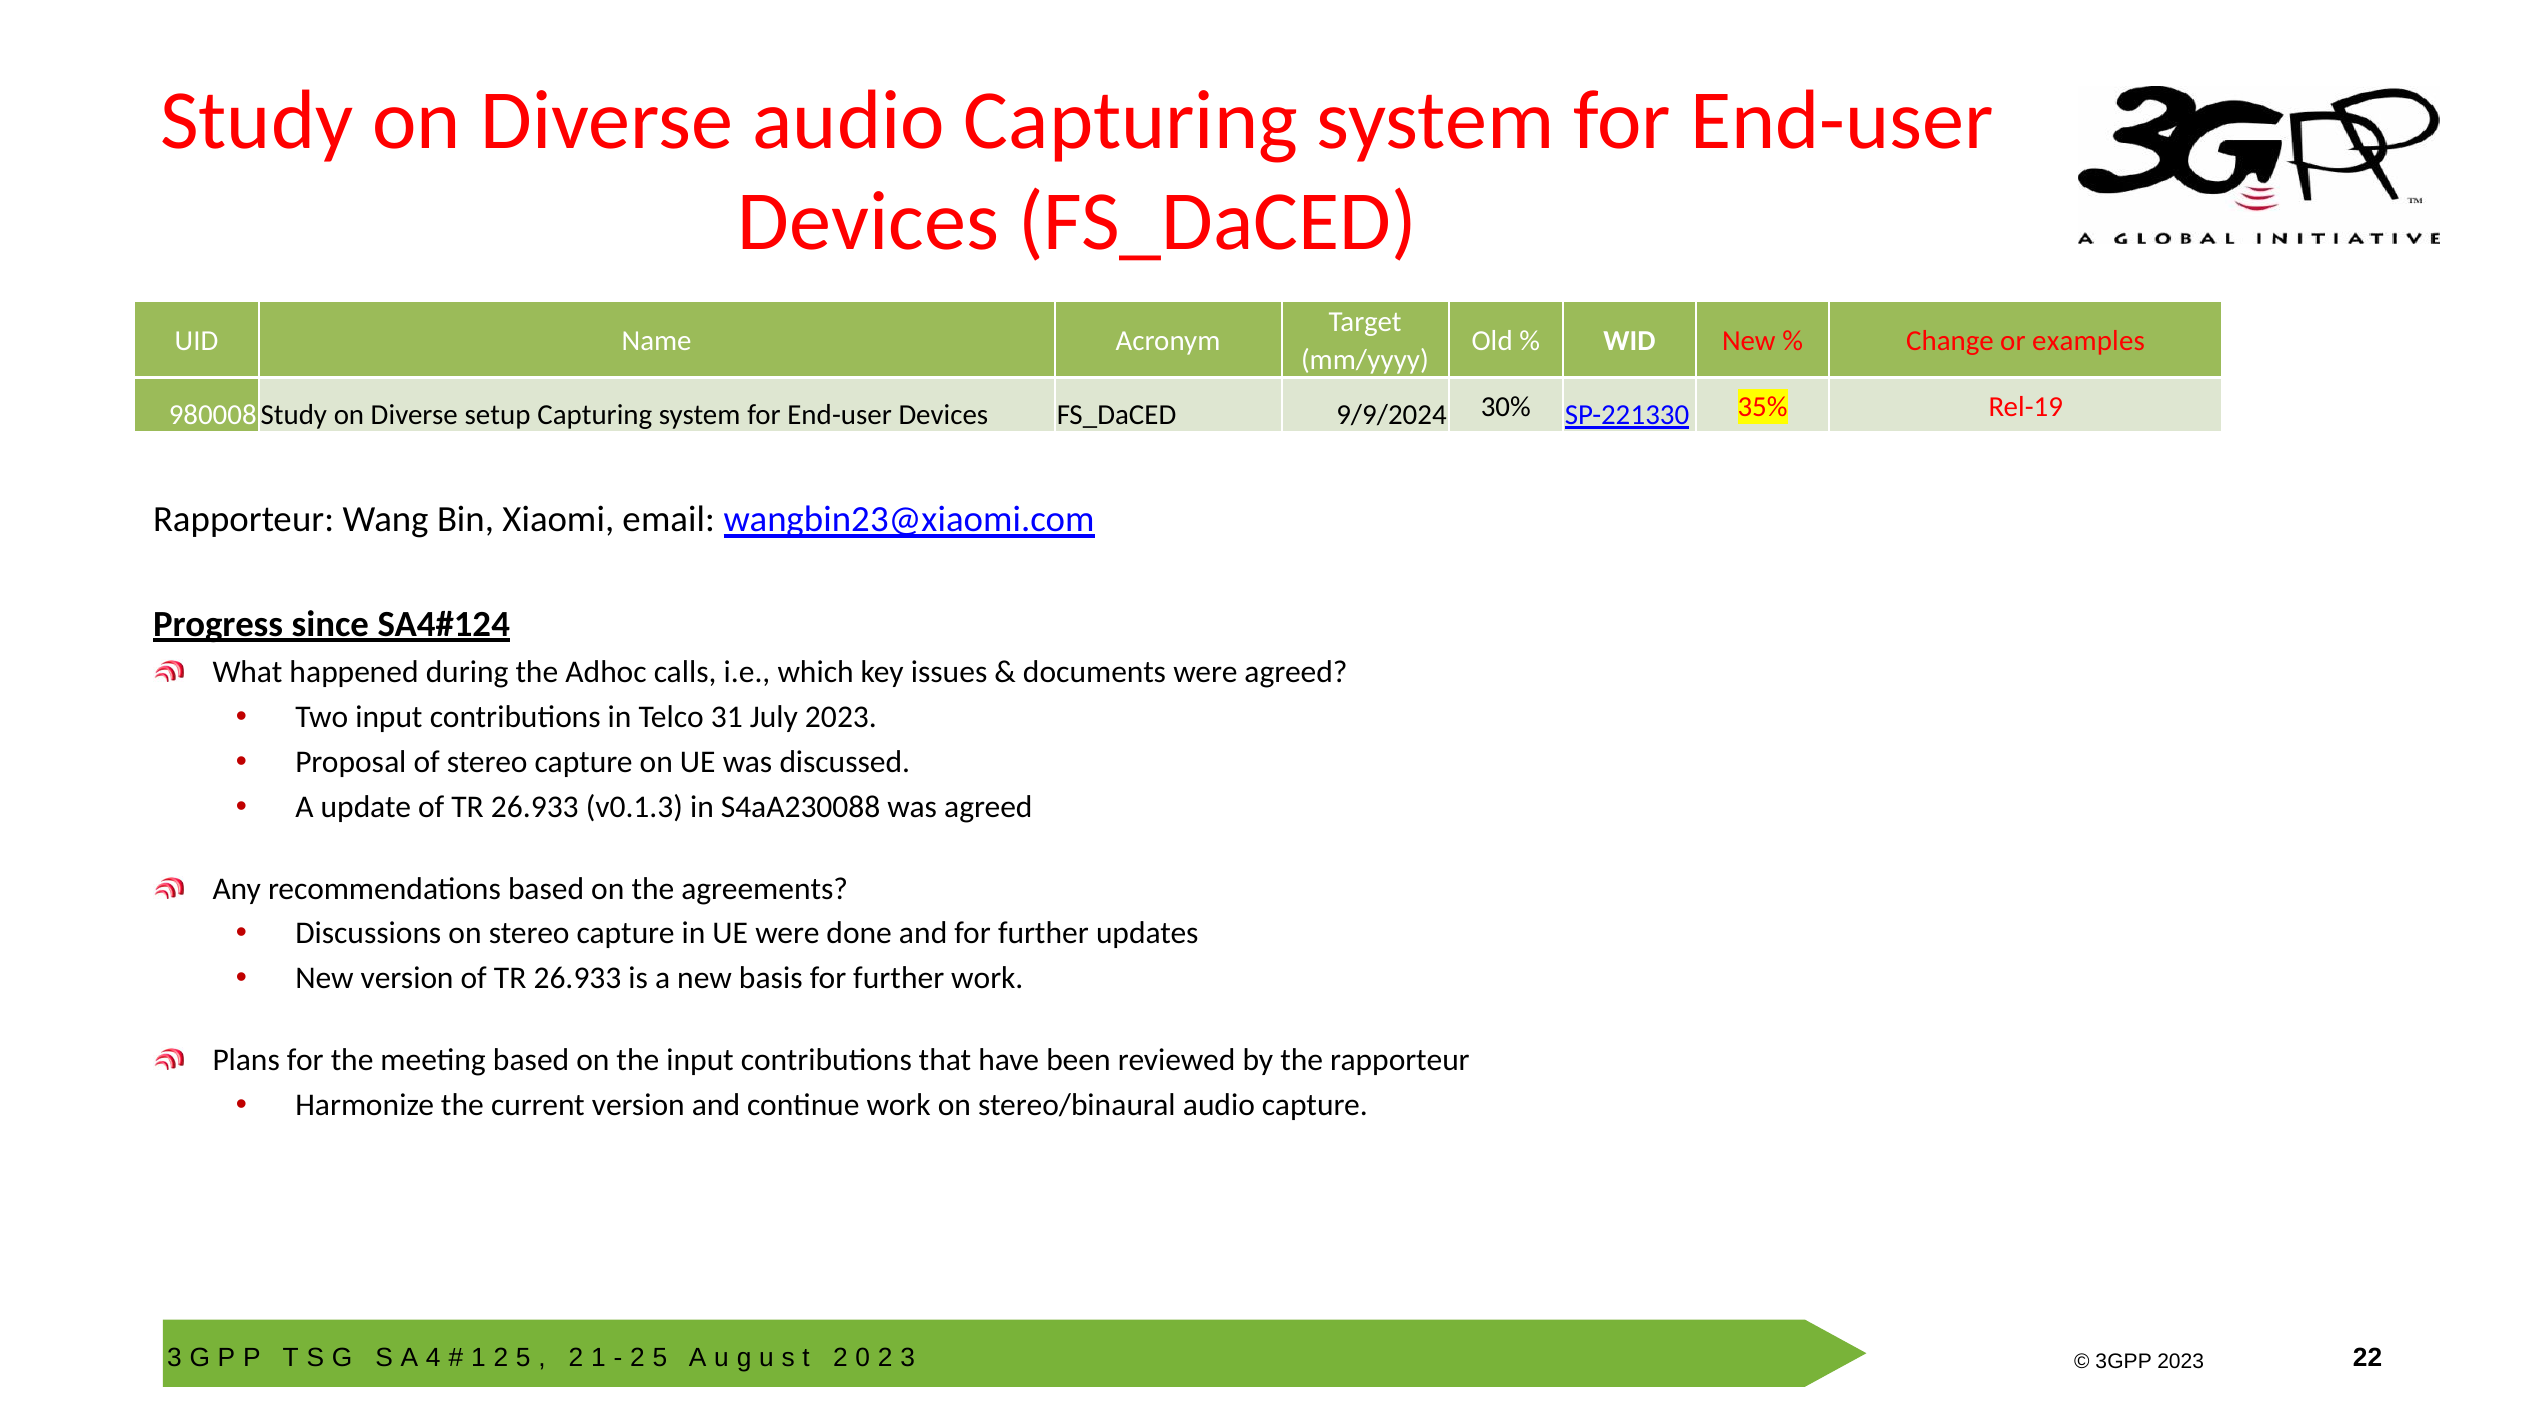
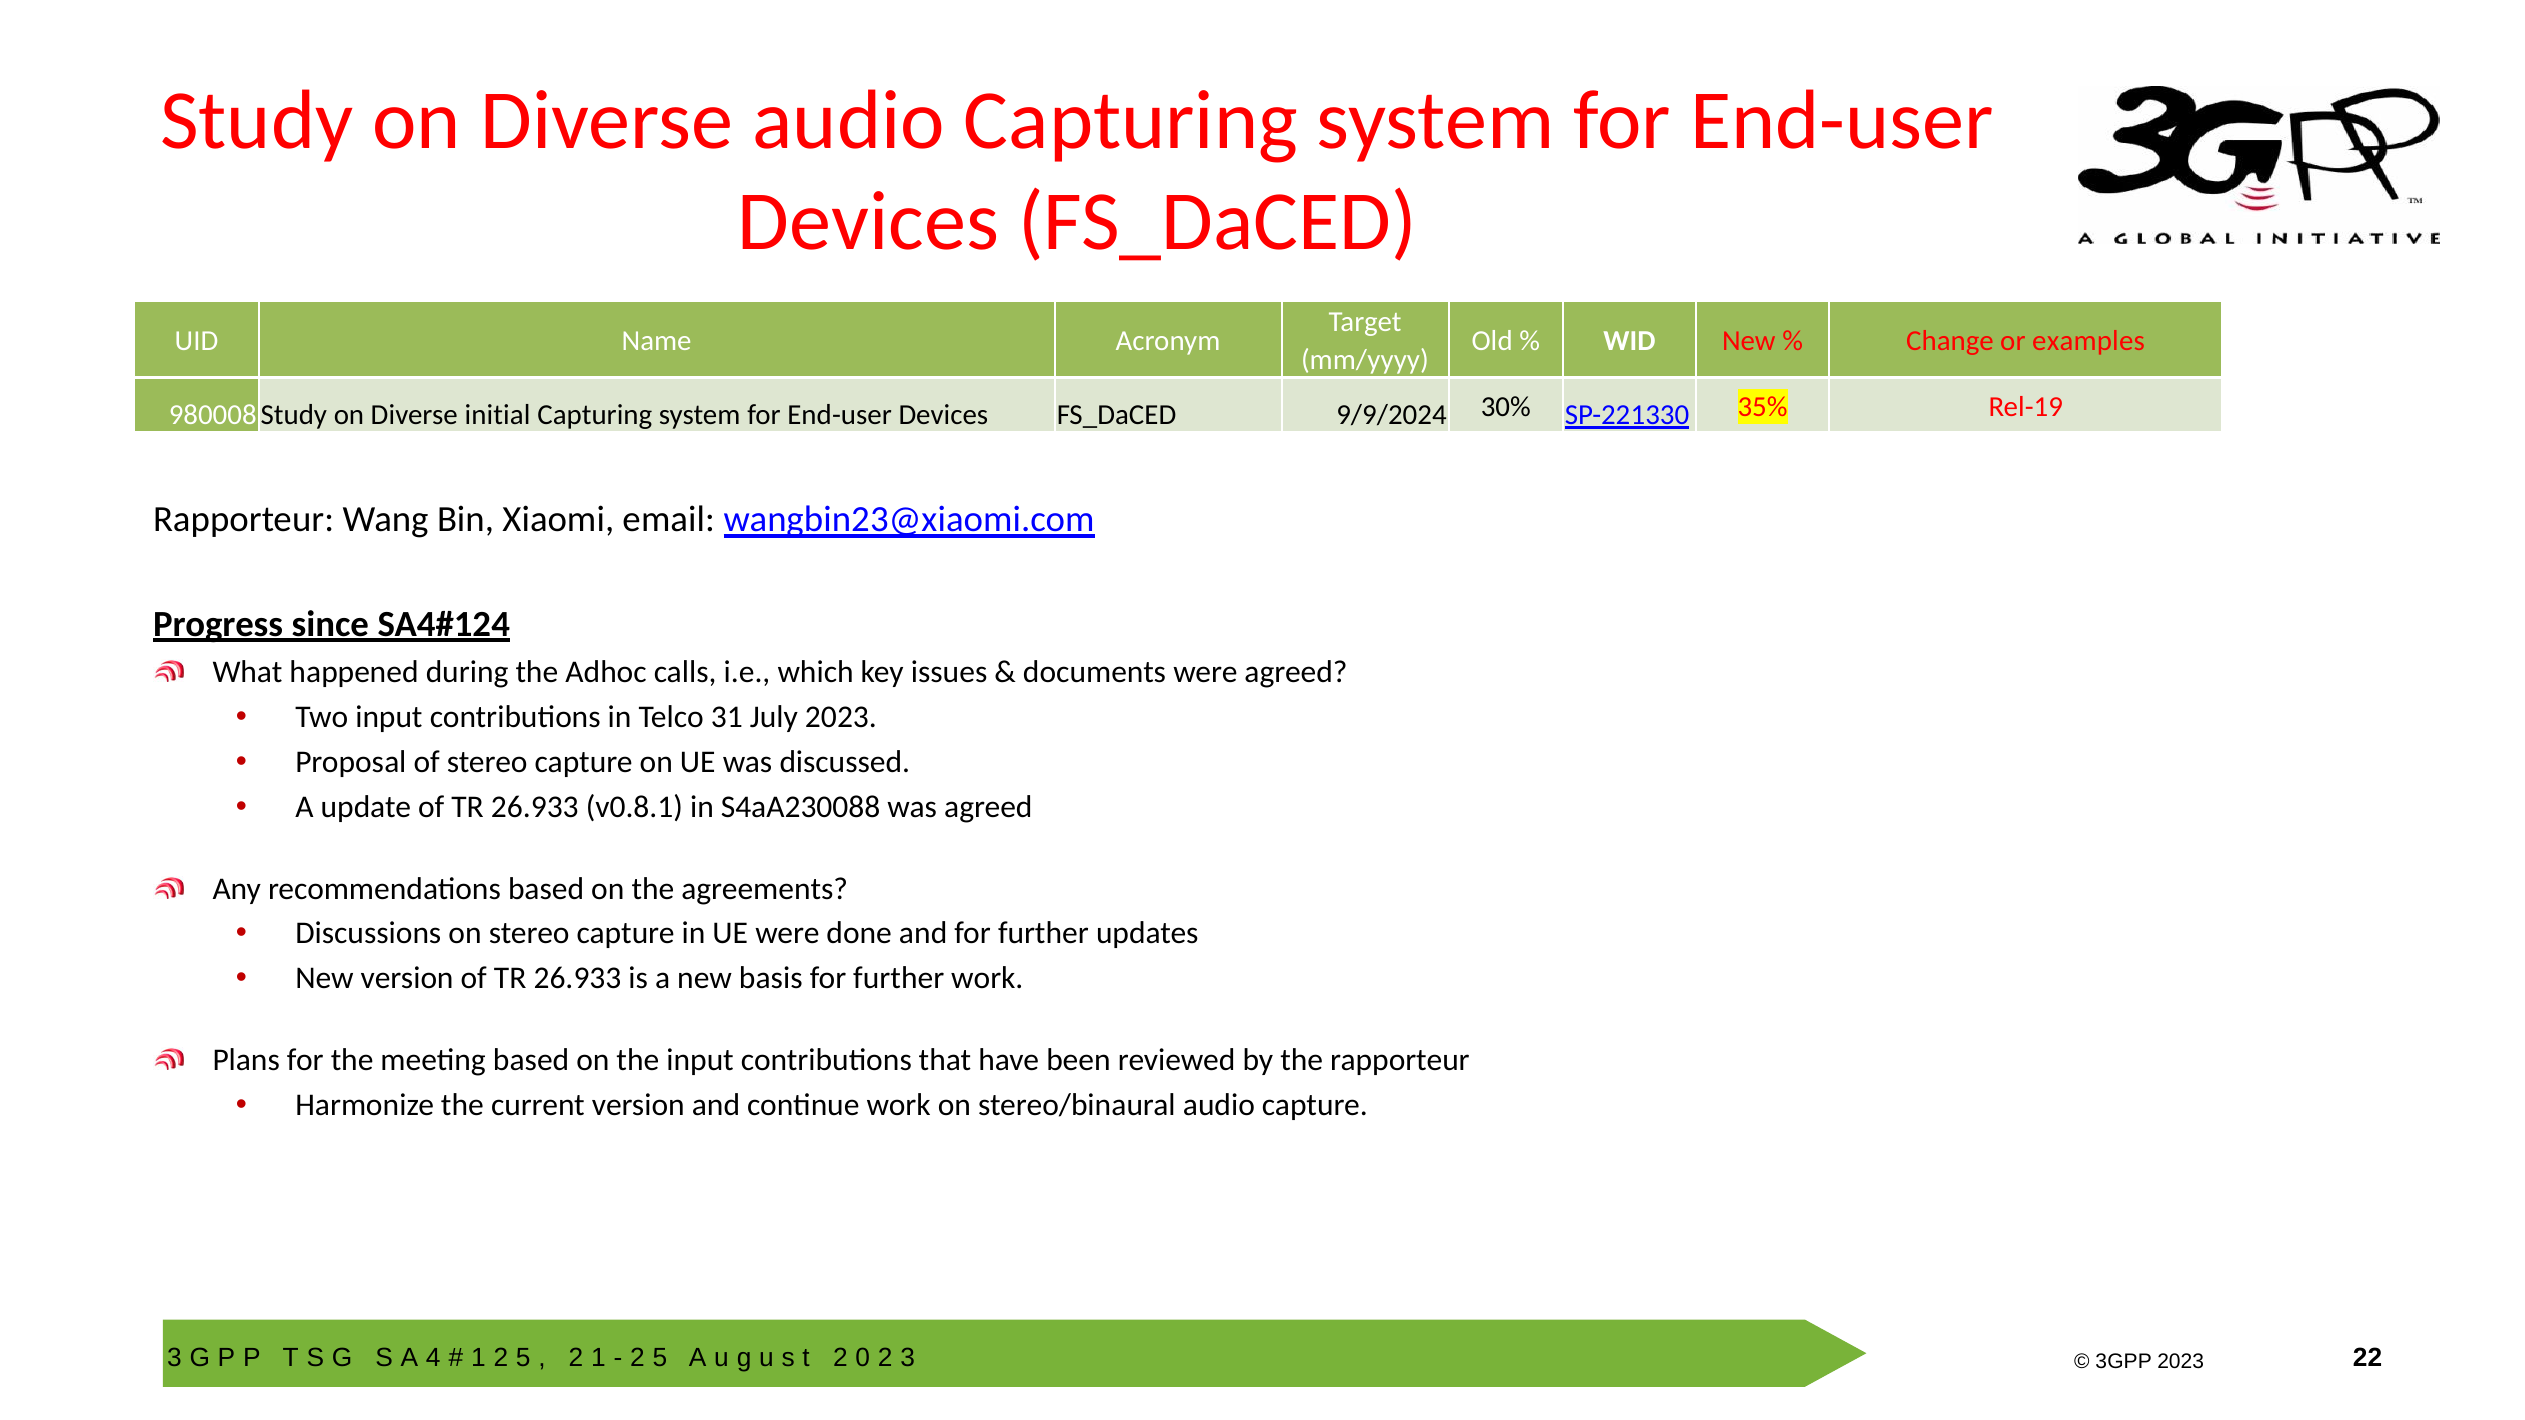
setup: setup -> initial (498, 415)
v0.1.3: v0.1.3 -> v0.8.1 (634, 807)
